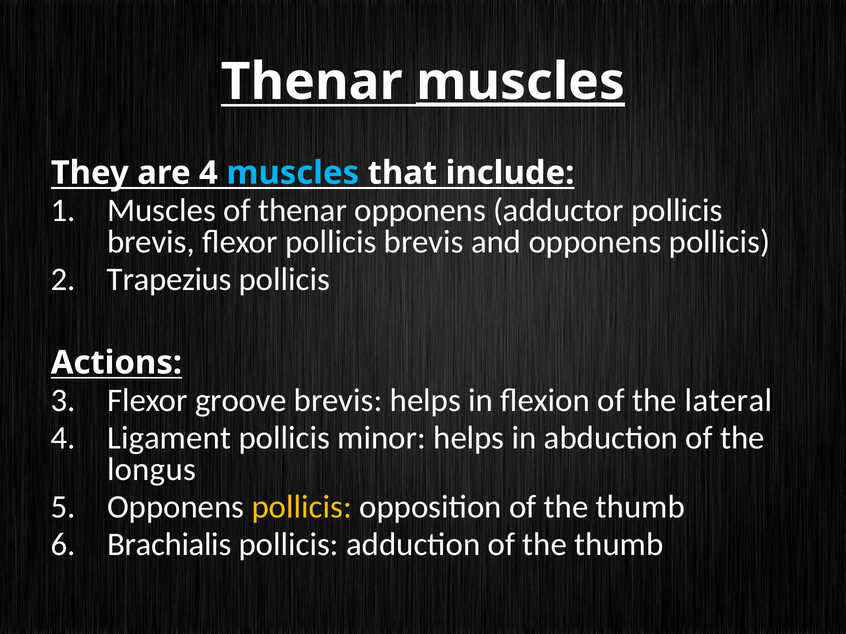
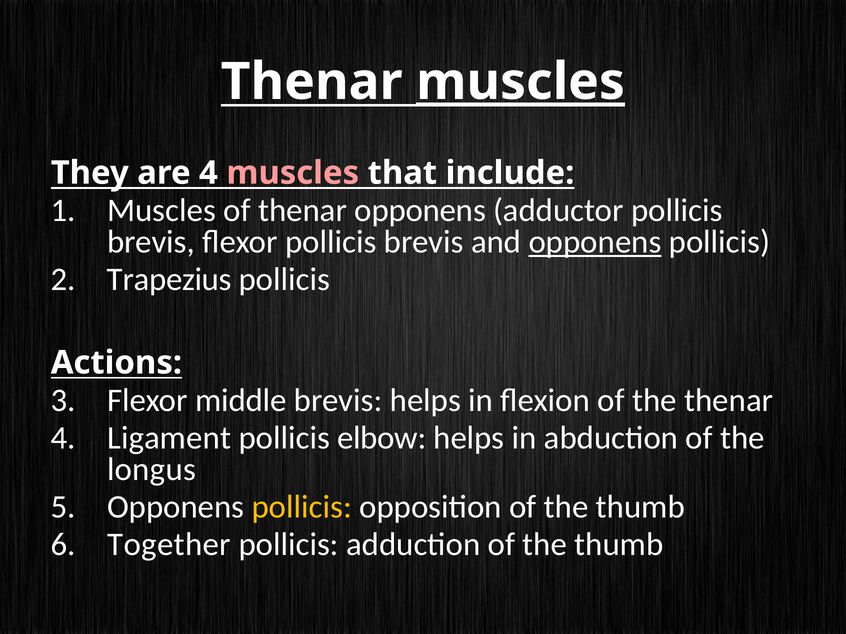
muscles colour: light blue -> pink (293, 173)
opponens underline: none -> present (595, 242)
groove: groove -> middle (241, 401)
the lateral: lateral -> thenar (729, 401)
minor: minor -> elbow (382, 438)
Brachialis: Brachialis -> Together (169, 545)
